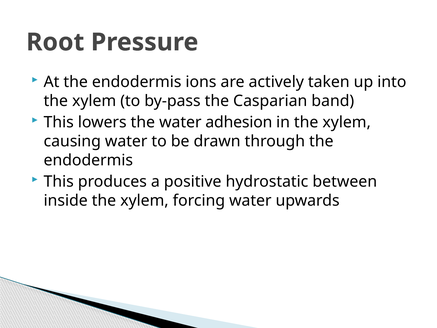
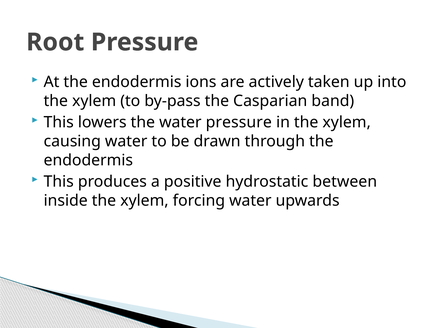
water adhesion: adhesion -> pressure (239, 122)
